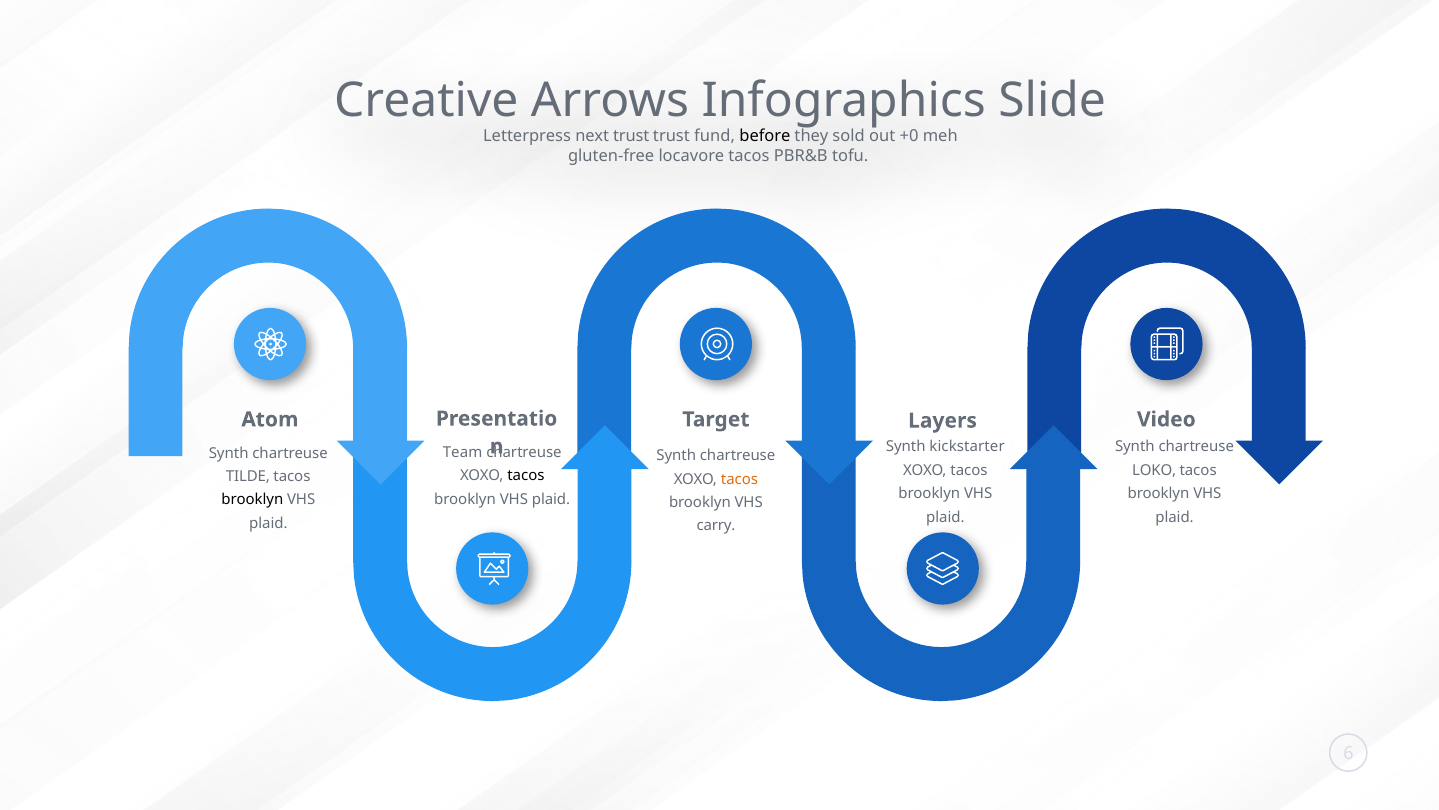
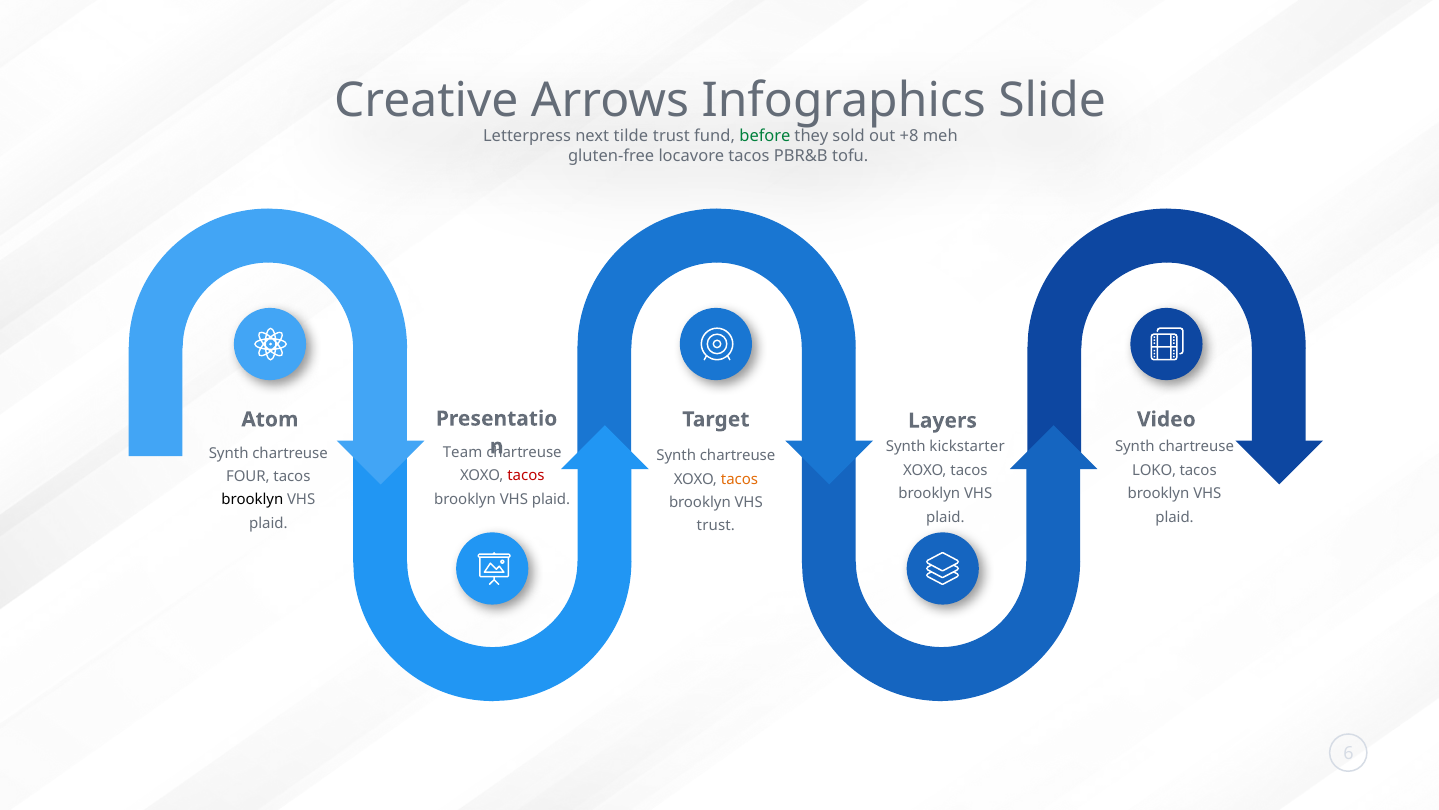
next trust: trust -> tilde (631, 136)
before colour: black -> green (765, 136)
+0: +0 -> +8 (909, 136)
tacos colour: black -> red (526, 475)
TILDE: TILDE -> FOUR (248, 476)
carry: carry -> trust (716, 526)
